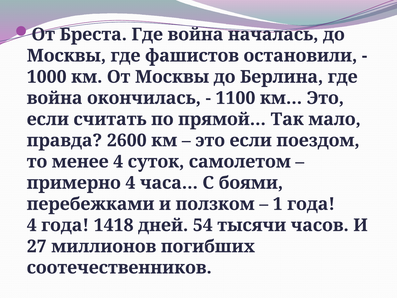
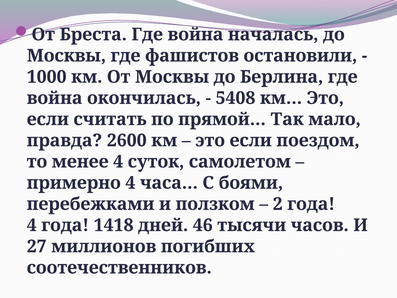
1100: 1100 -> 5408 (235, 98)
1: 1 -> 2 (278, 204)
54: 54 -> 46 (203, 225)
